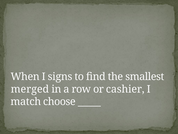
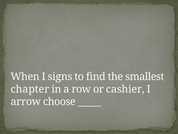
merged: merged -> chapter (30, 89)
match: match -> arrow (26, 101)
